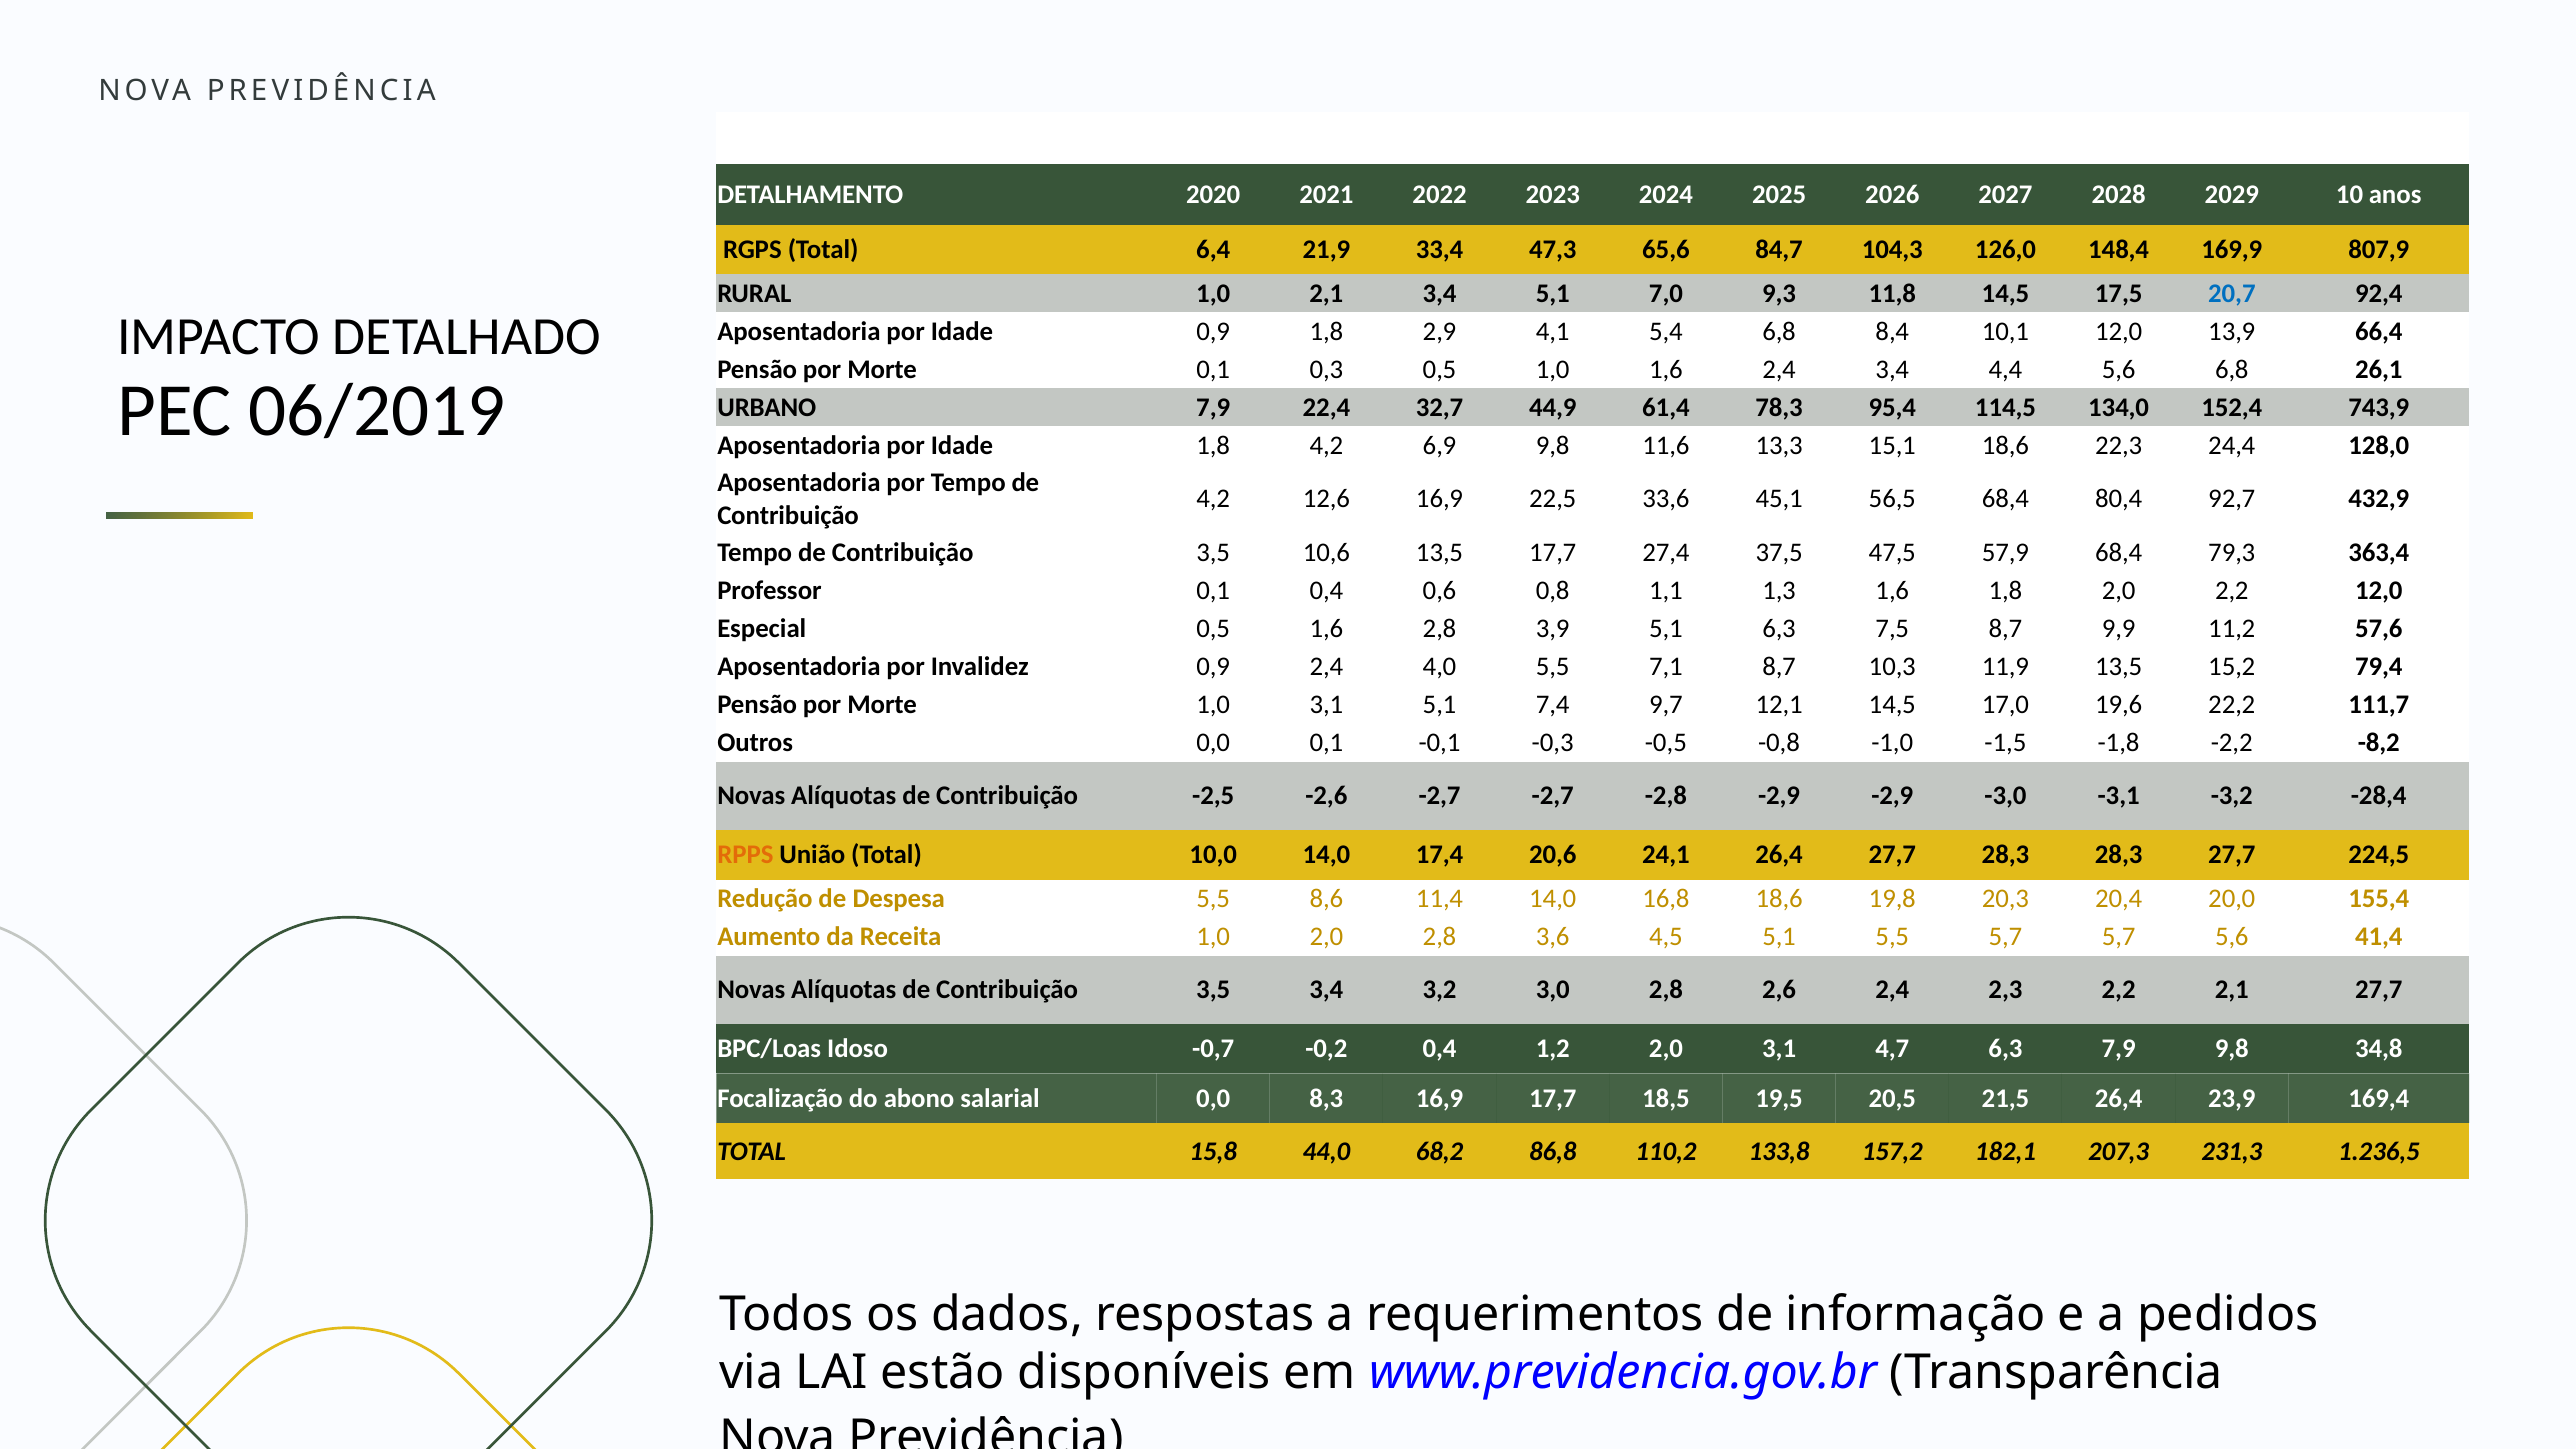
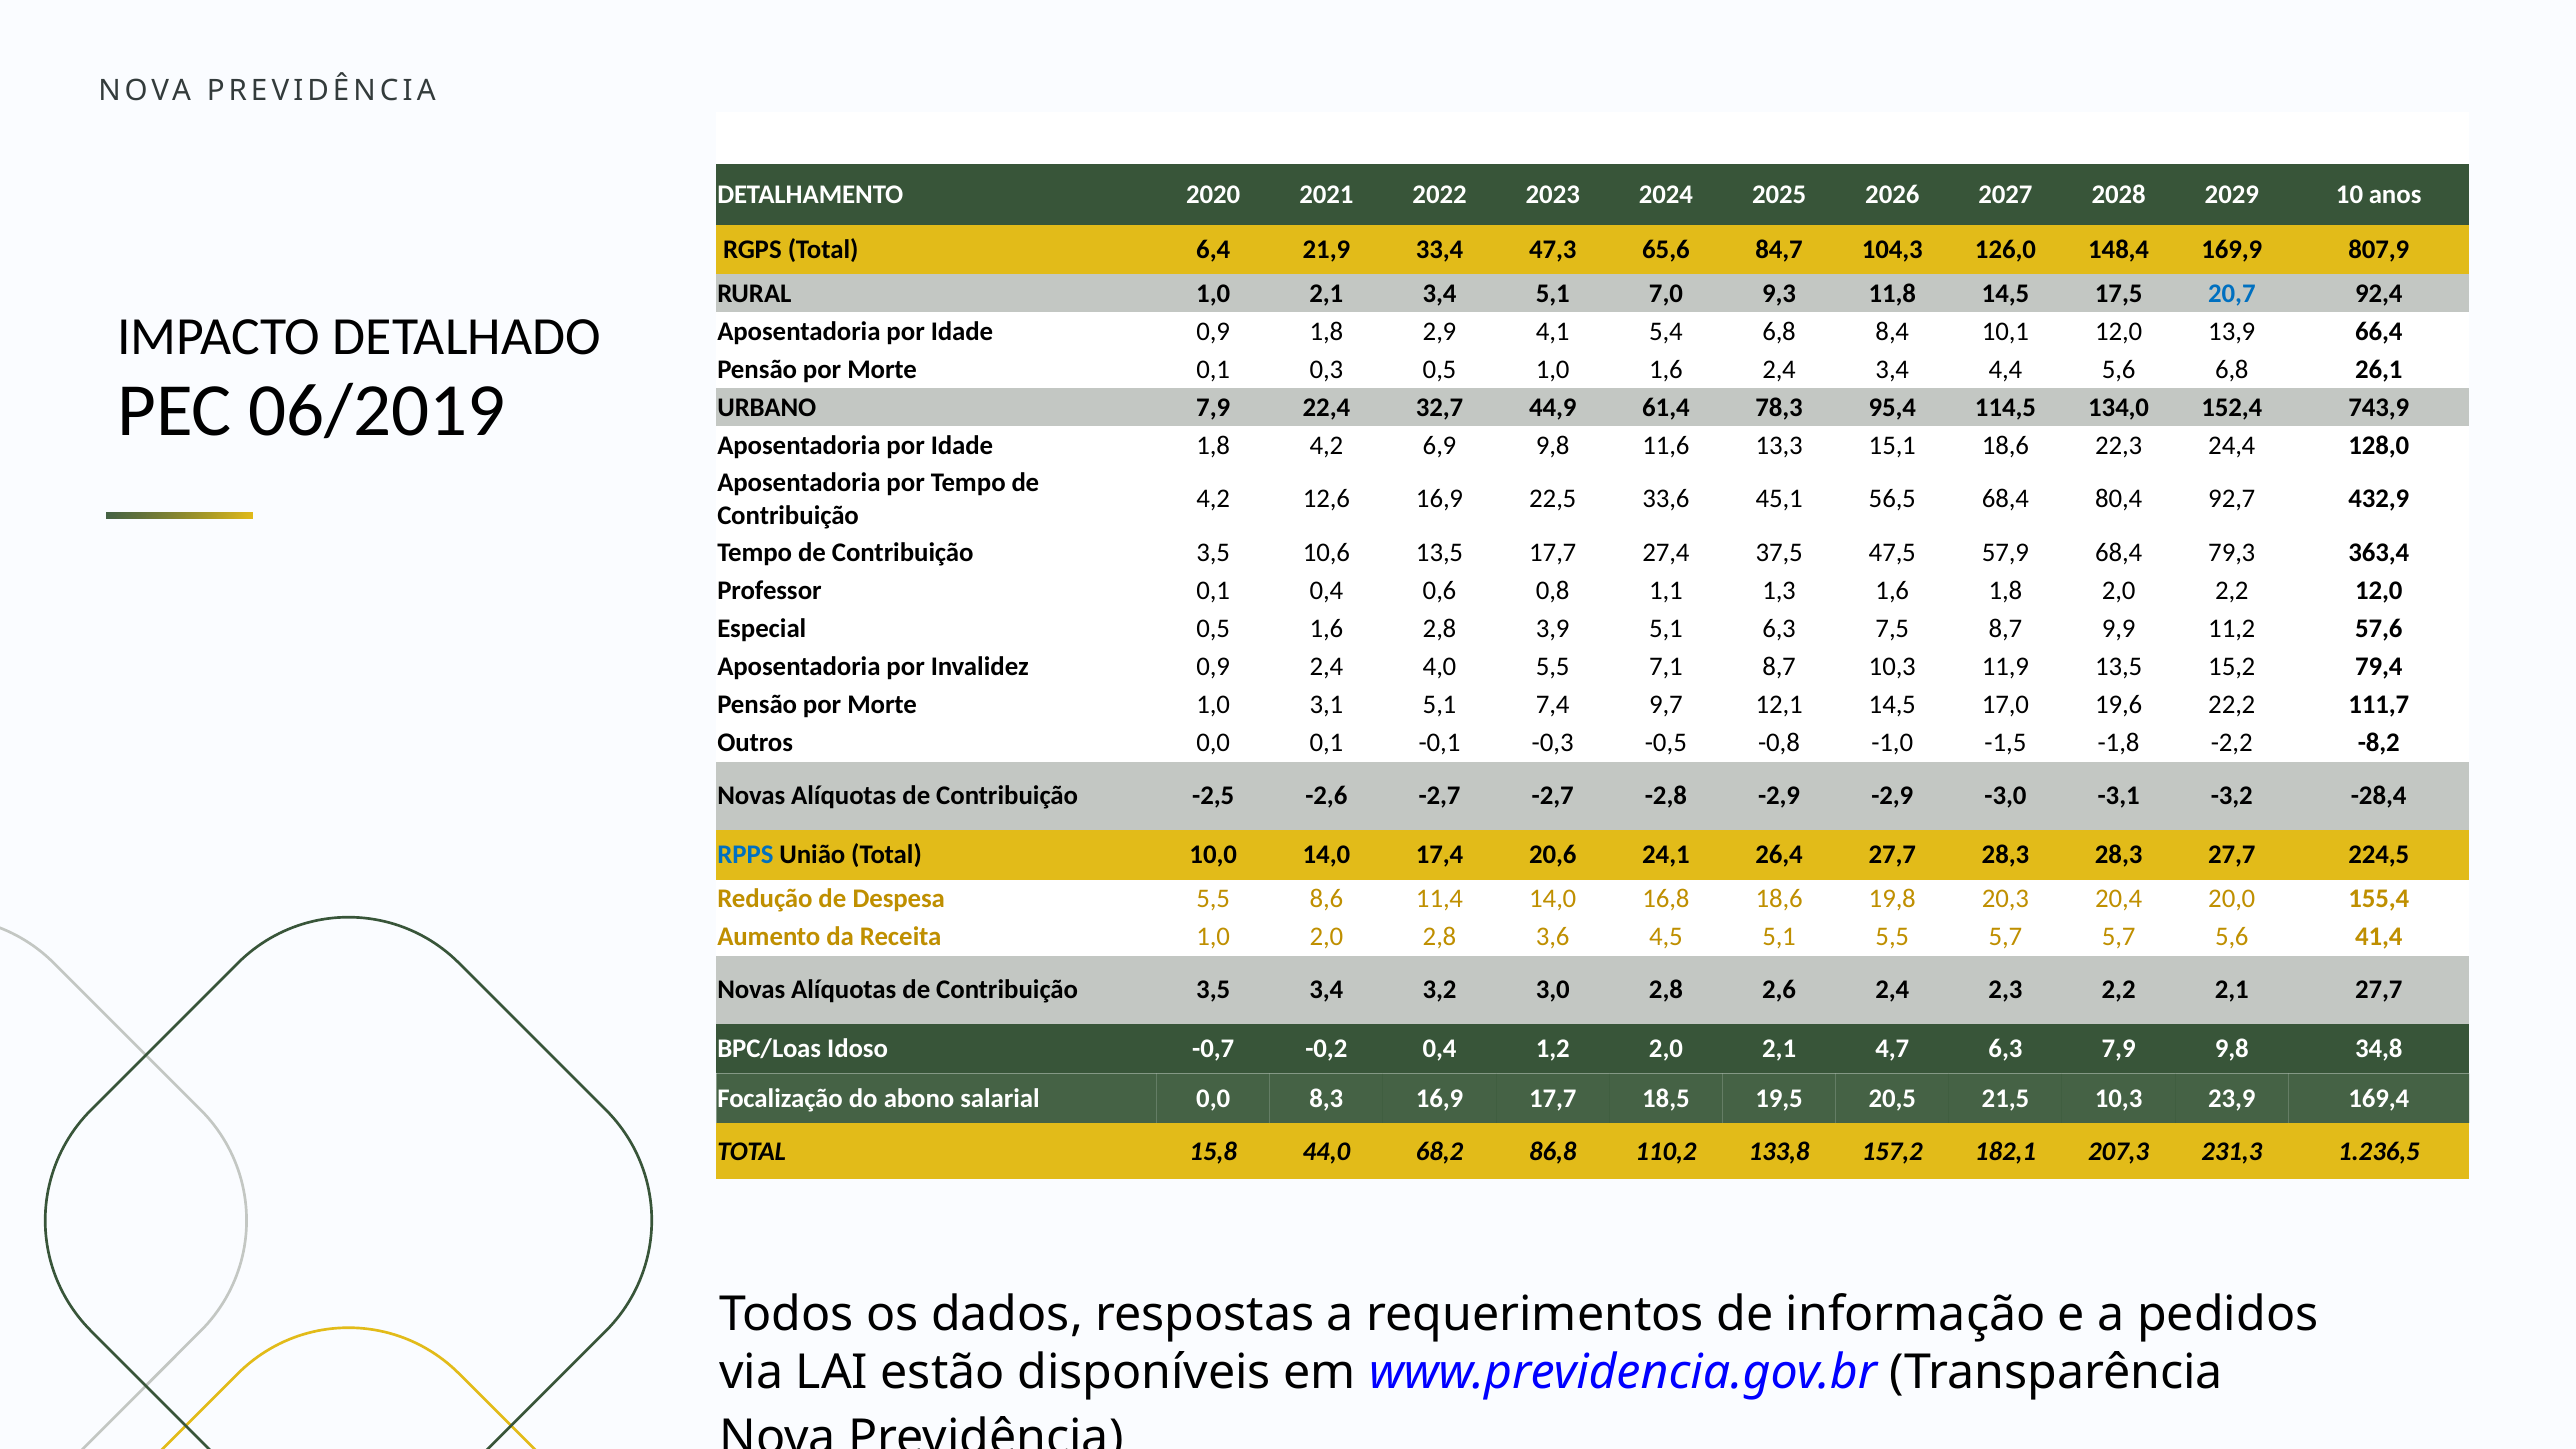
RPPS colour: orange -> blue (745, 855)
2,0 3,1: 3,1 -> 2,1 (1779, 1049)
21,5 26,4: 26,4 -> 10,3 (2119, 1098)
